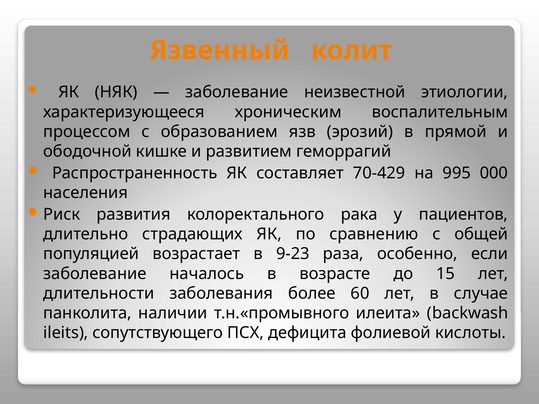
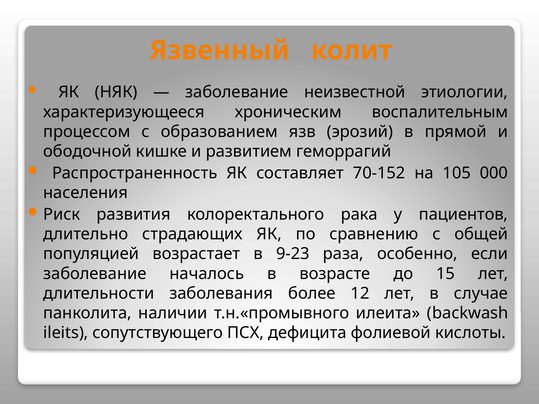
70-429: 70-429 -> 70-152 (379, 173)
995: 995 -> 105 (457, 173)
60: 60 -> 12 (360, 294)
